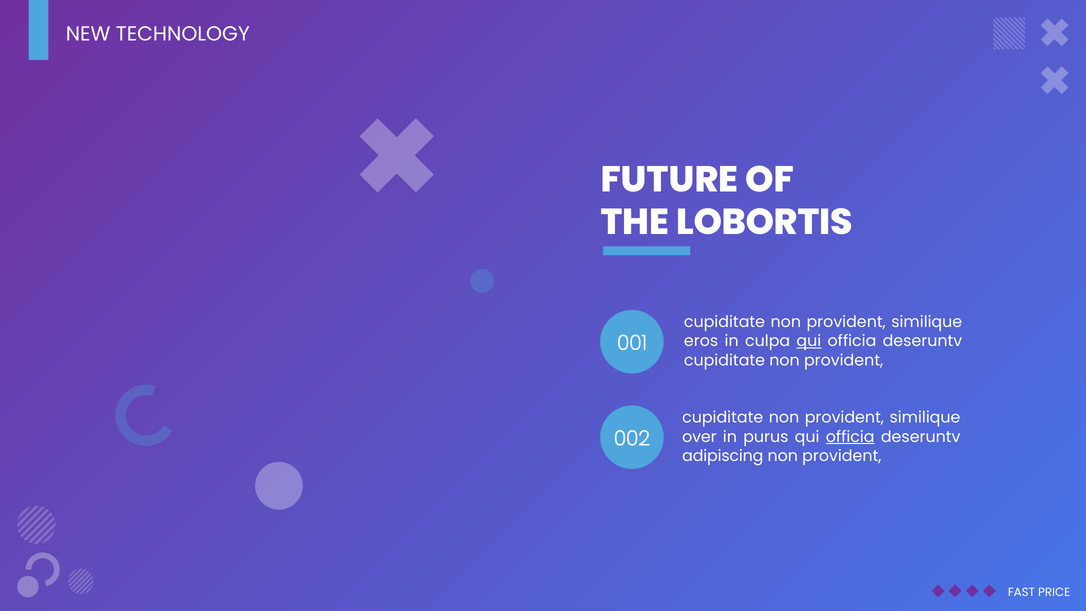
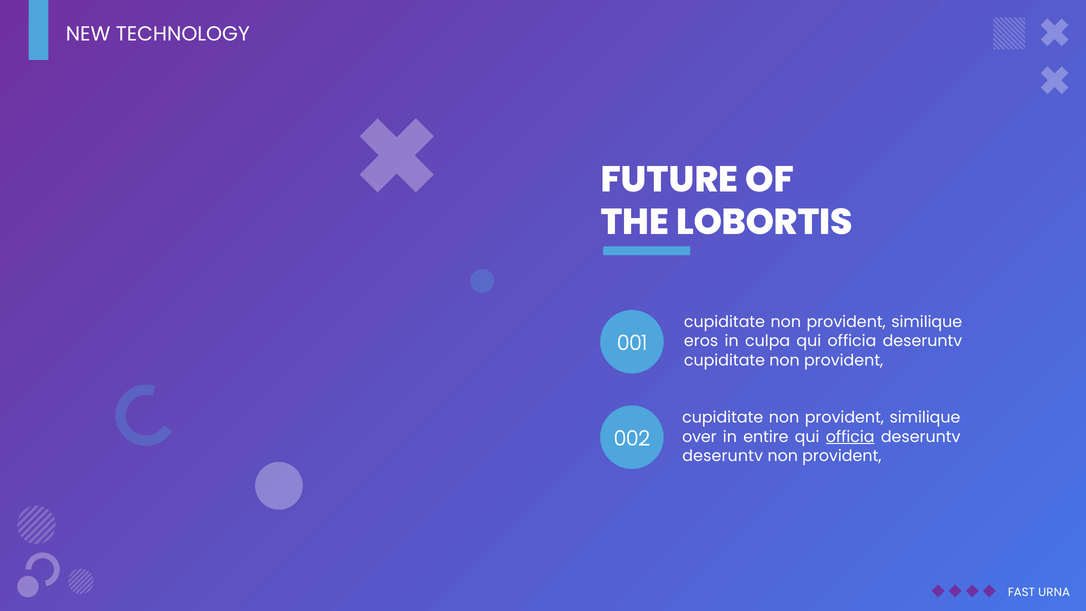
qui underline: present -> none (809, 341)
purus: purus -> entire (766, 437)
adipiscing: adipiscing -> deseruntv (723, 456)
PRICE: PRICE -> URNA (1054, 592)
